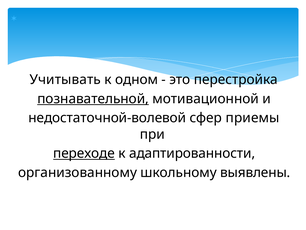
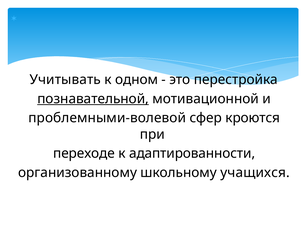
недостаточной-волевой: недостаточной-волевой -> проблемными-волевой (107, 118)
приемы: приемы -> кроются (253, 118)
переходе underline: present -> none (84, 153)
выявлены: выявлены -> учащихся (255, 172)
